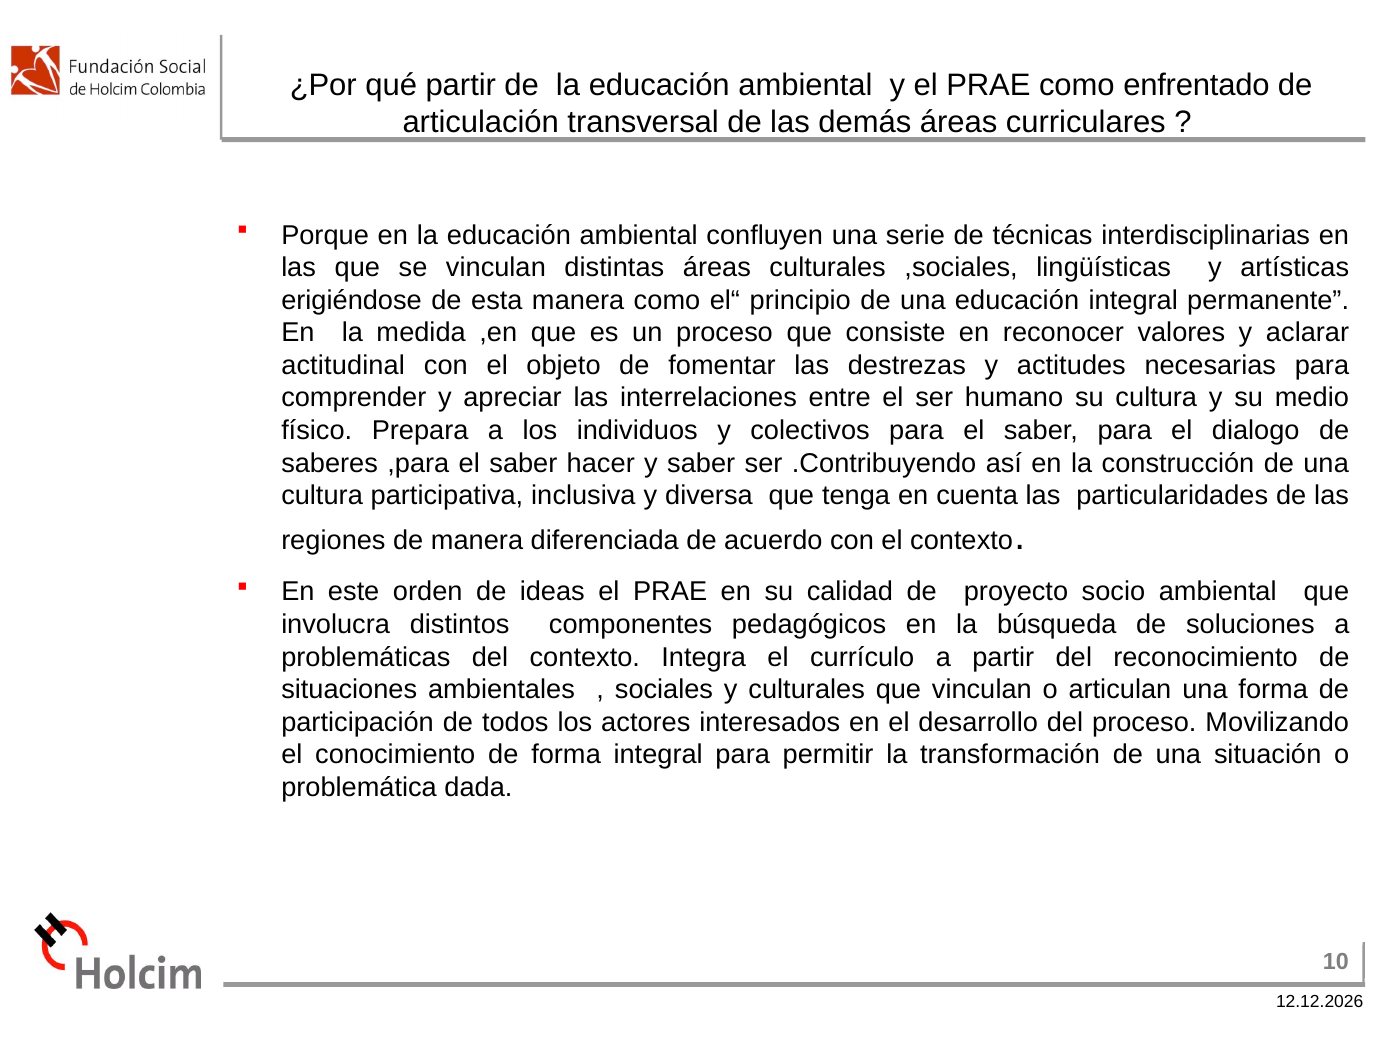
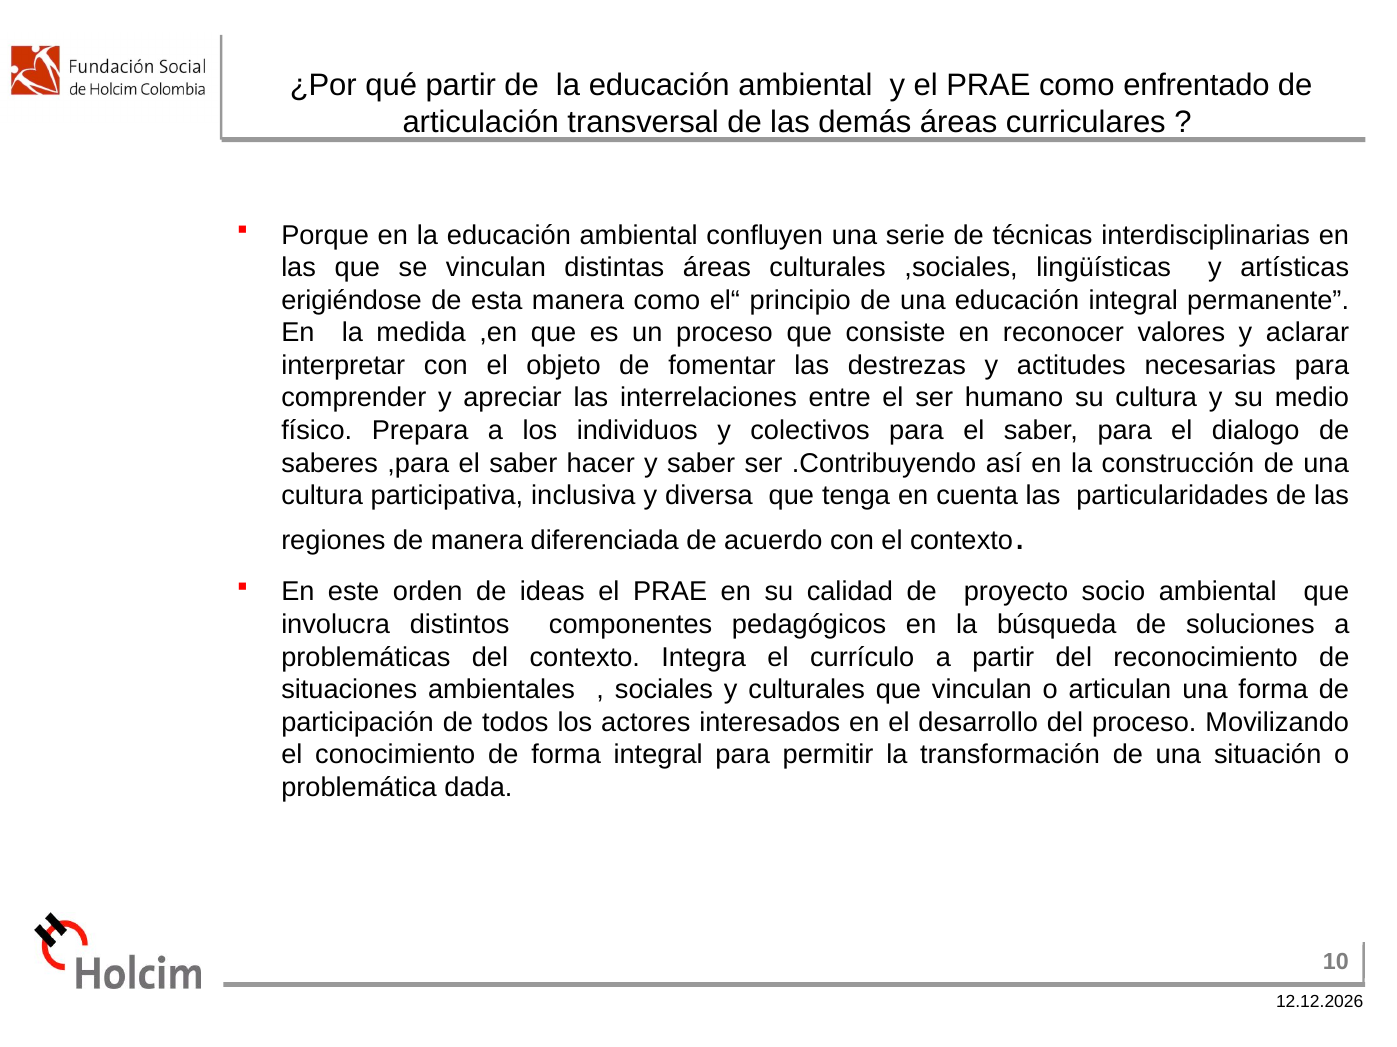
actitudinal: actitudinal -> interpretar (343, 366)
